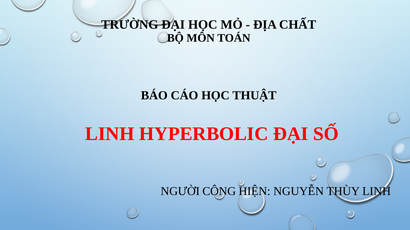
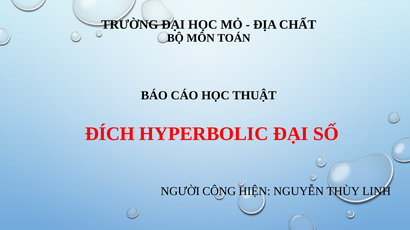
LINH: LINH -> ĐÍCH (110, 134)
